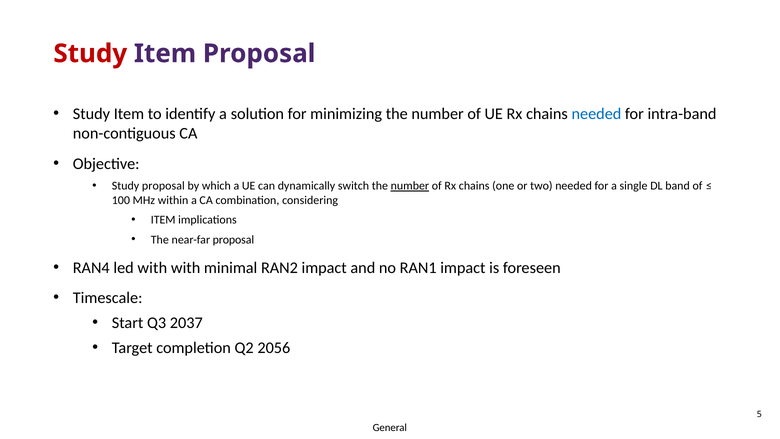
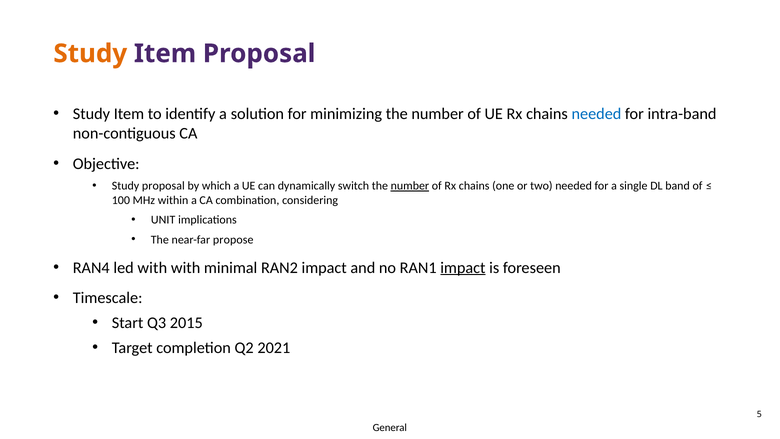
Study colour: red -> orange (90, 54)
ITEM: ITEM -> UNIT (163, 220)
near-far proposal: proposal -> propose (233, 240)
impact underline: none -> present (463, 268)
2037: 2037 -> 2015 (186, 323)
2056: 2056 -> 2021 (274, 348)
